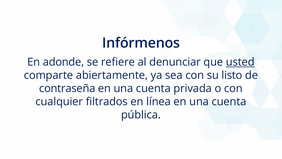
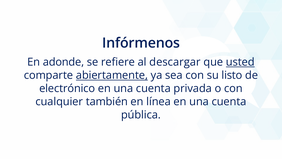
denunciar: denunciar -> descargar (175, 62)
abiertamente underline: none -> present (112, 75)
contraseña: contraseña -> electrónico (67, 88)
filtrados: filtrados -> también (107, 102)
